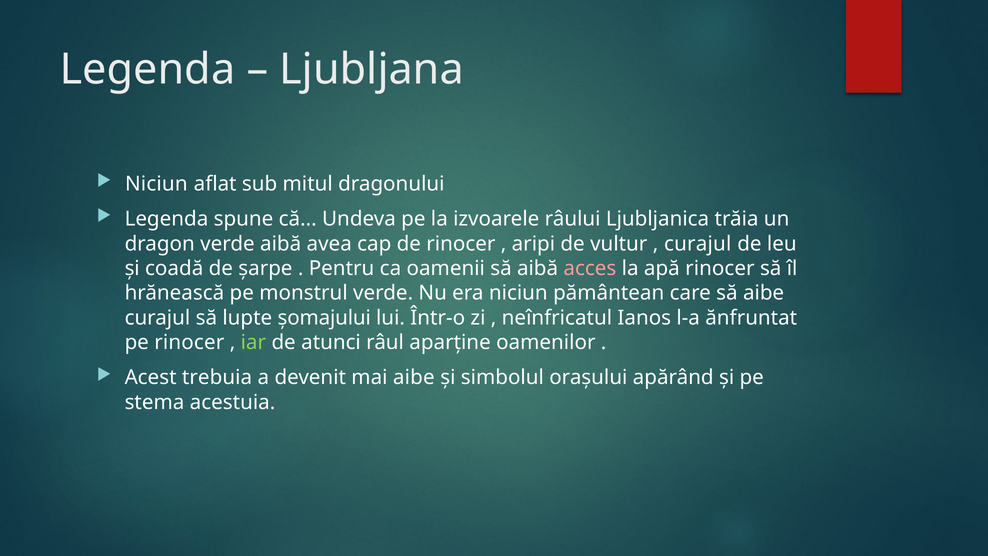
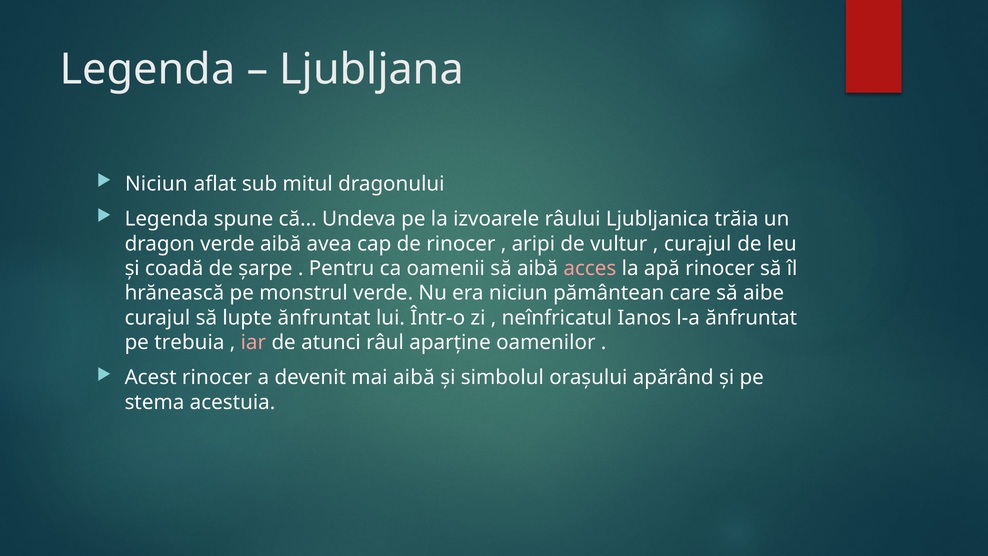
lupte șomajului: șomajului -> ănfruntat (324, 318)
pe rinocer: rinocer -> trebuia (189, 342)
iar colour: light green -> pink (253, 342)
Acest trebuia: trebuia -> rinocer (217, 377)
mai aibe: aibe -> aibă (414, 377)
